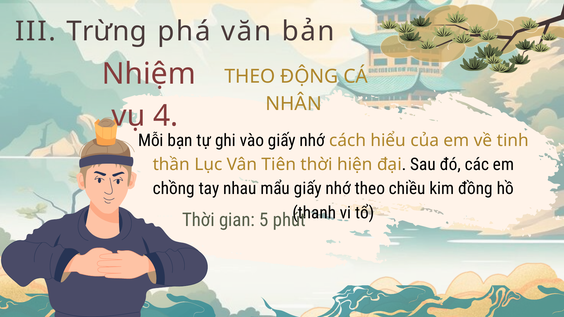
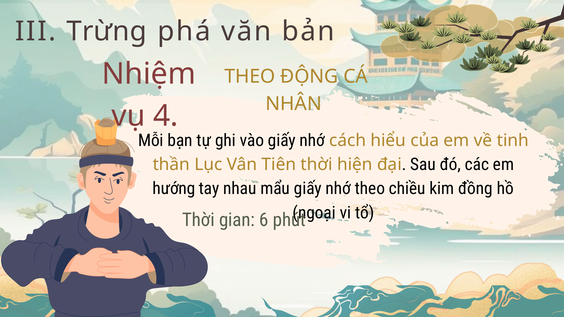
chồng: chồng -> hướng (174, 189)
thanh: thanh -> ngoại (314, 213)
5: 5 -> 6 (264, 220)
